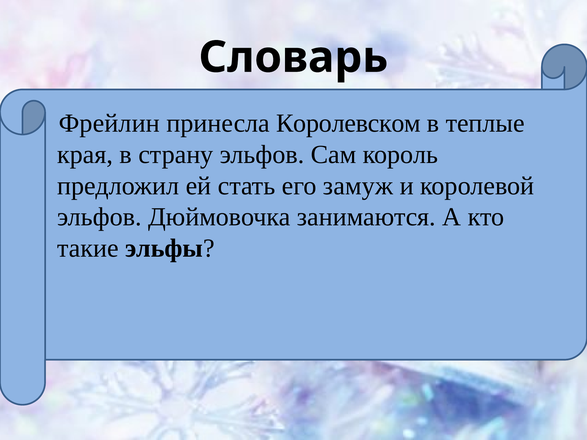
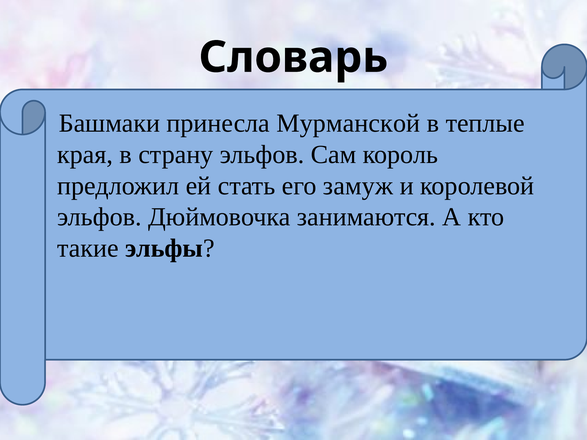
Фрейлин: Фрейлин -> Башмаки (109, 123)
Королевском: Королевском -> Мурманской (348, 123)
